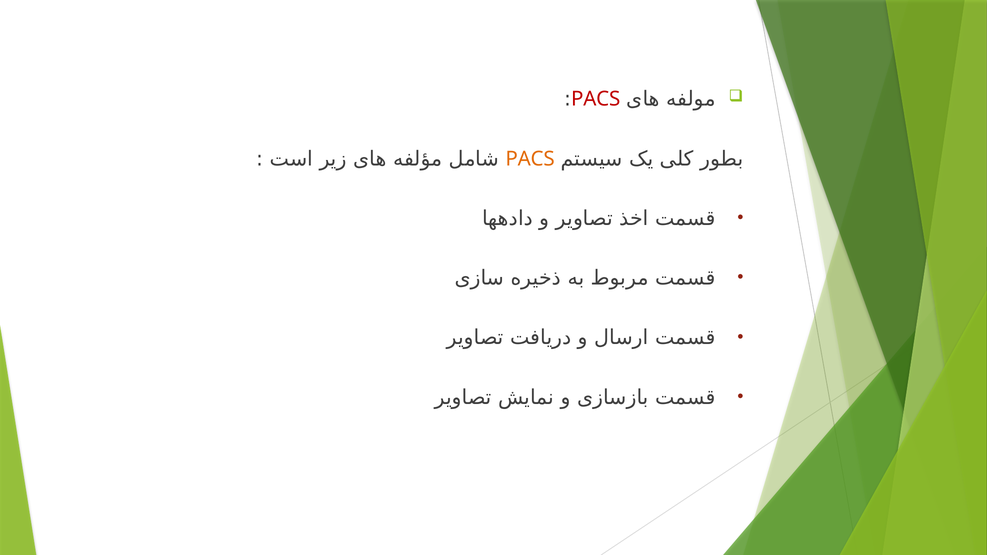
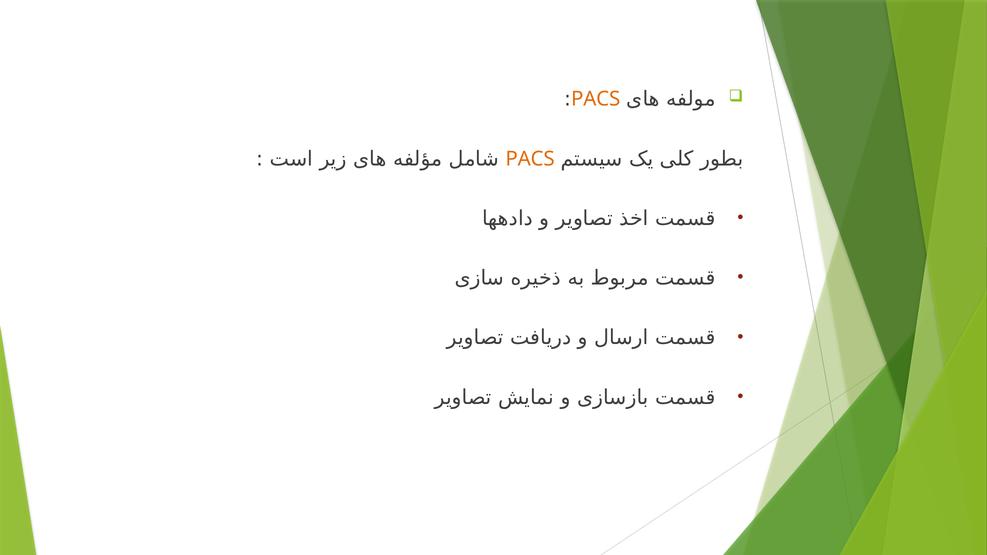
PACS colour: red -> orange (596, 99)
